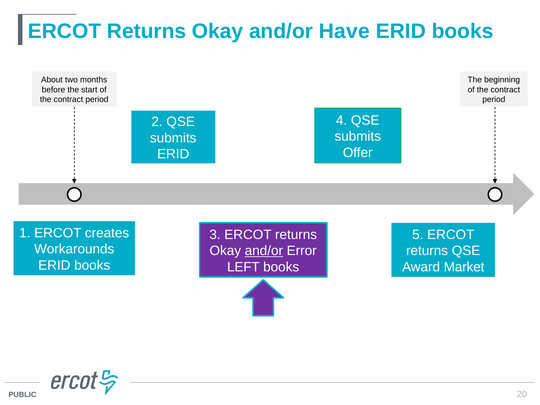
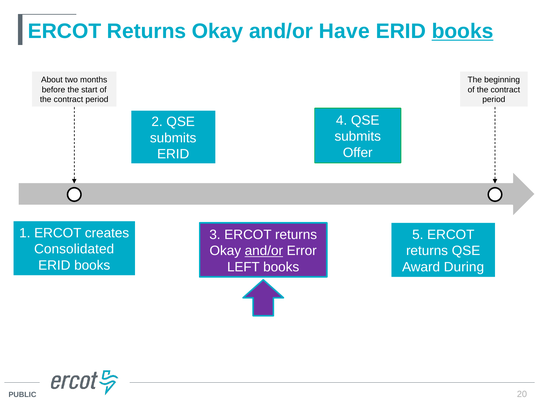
books underline: none -> present (463, 31)
Workarounds: Workarounds -> Consolidated (74, 249)
Market: Market -> During (464, 267)
